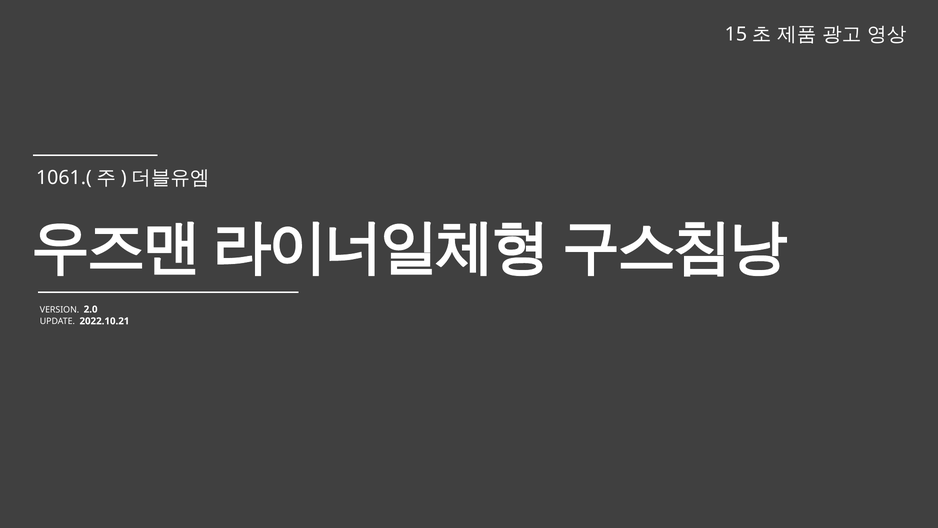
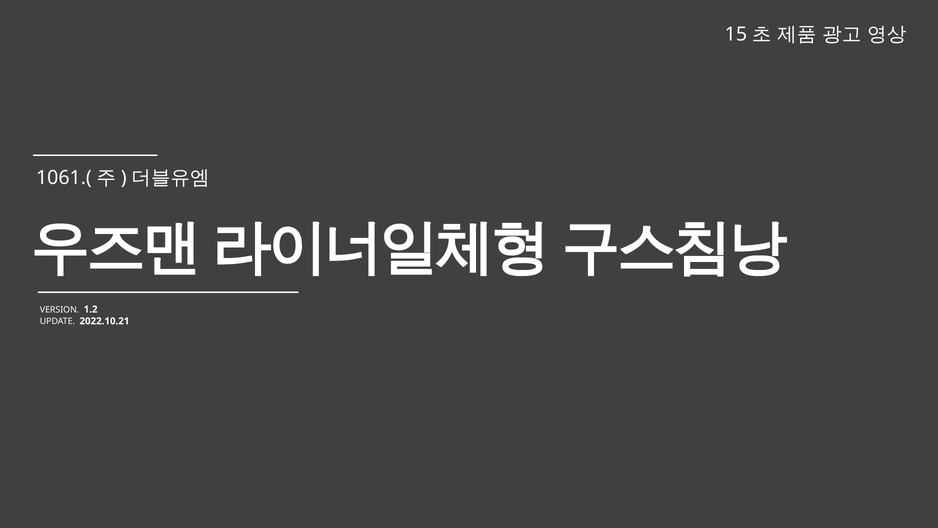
2.0: 2.0 -> 1.2 (91, 309)
